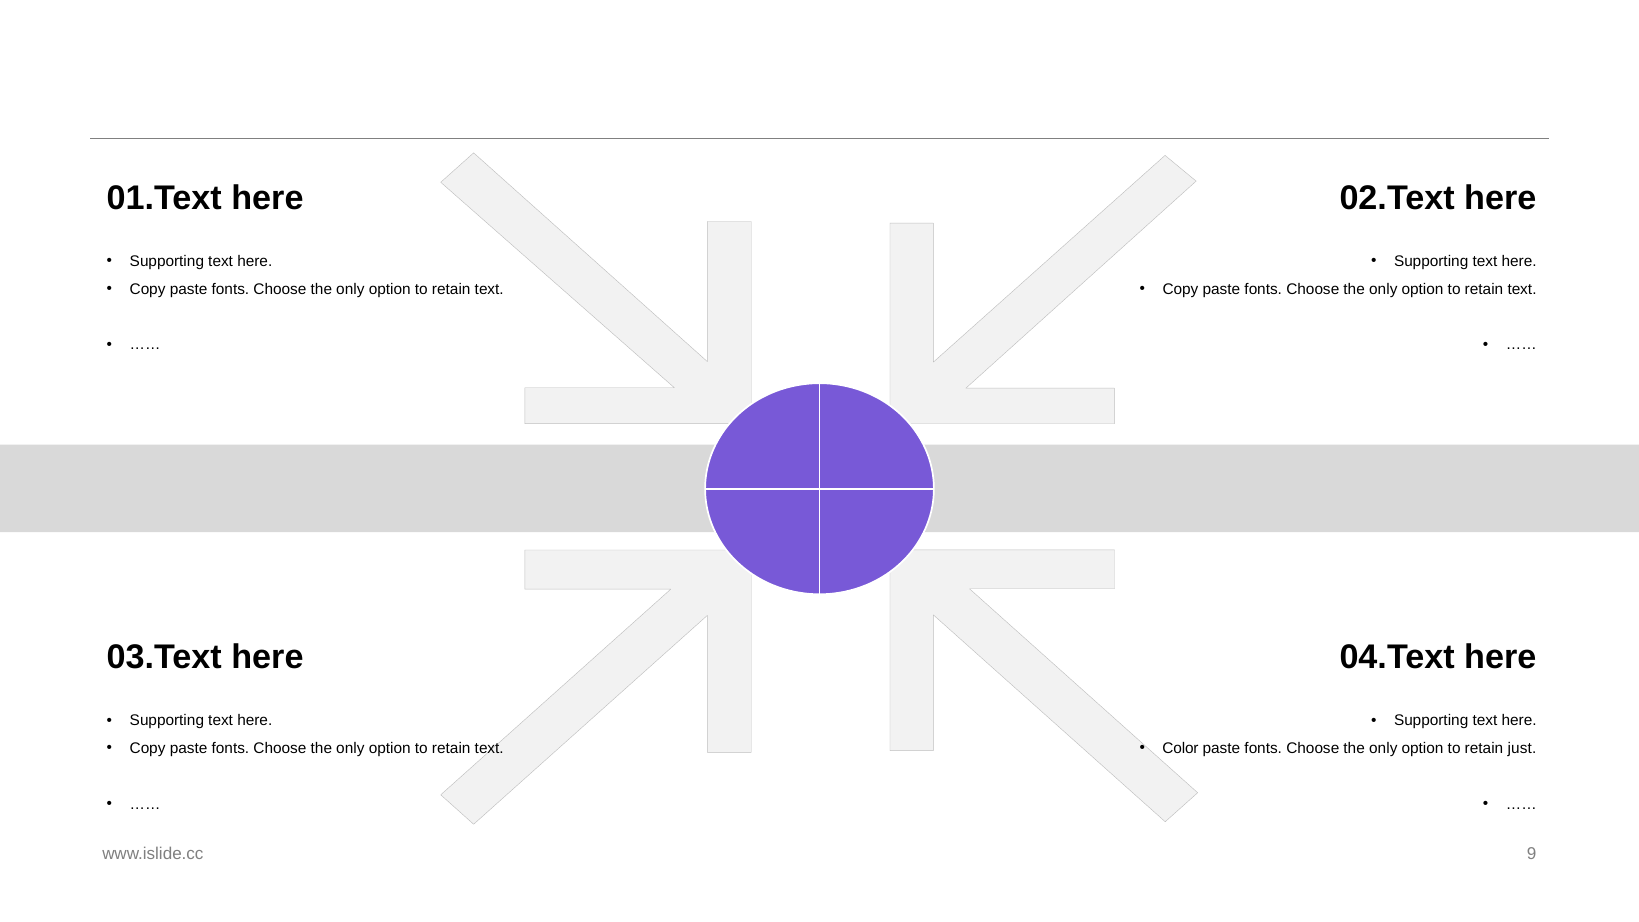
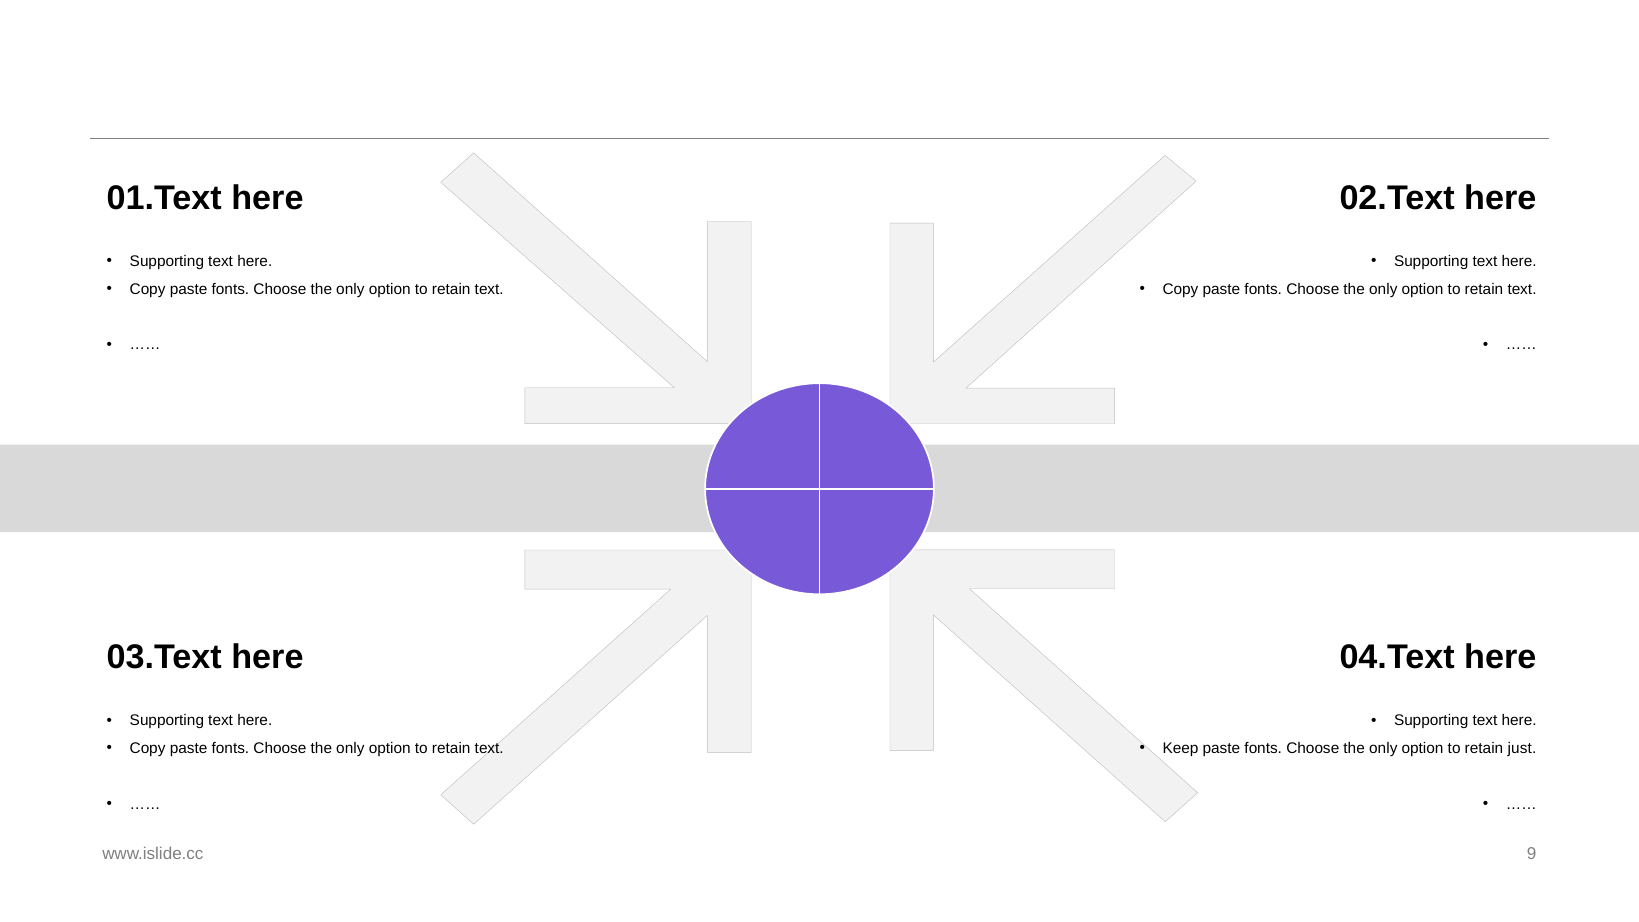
Color: Color -> Keep (1180, 749)
